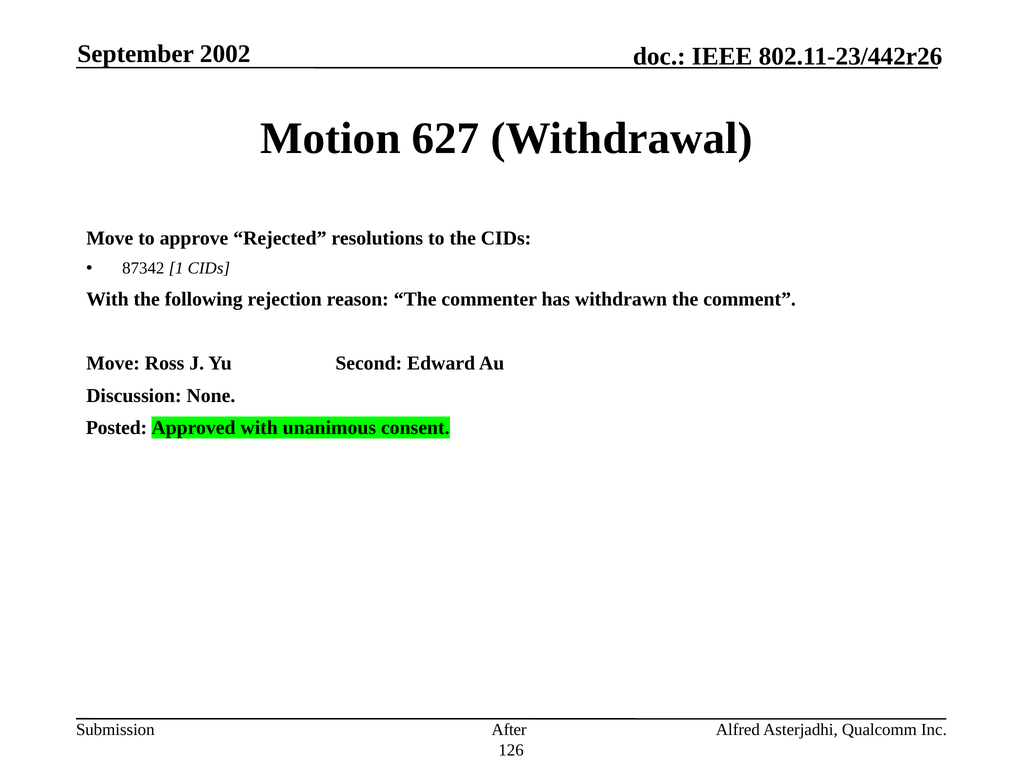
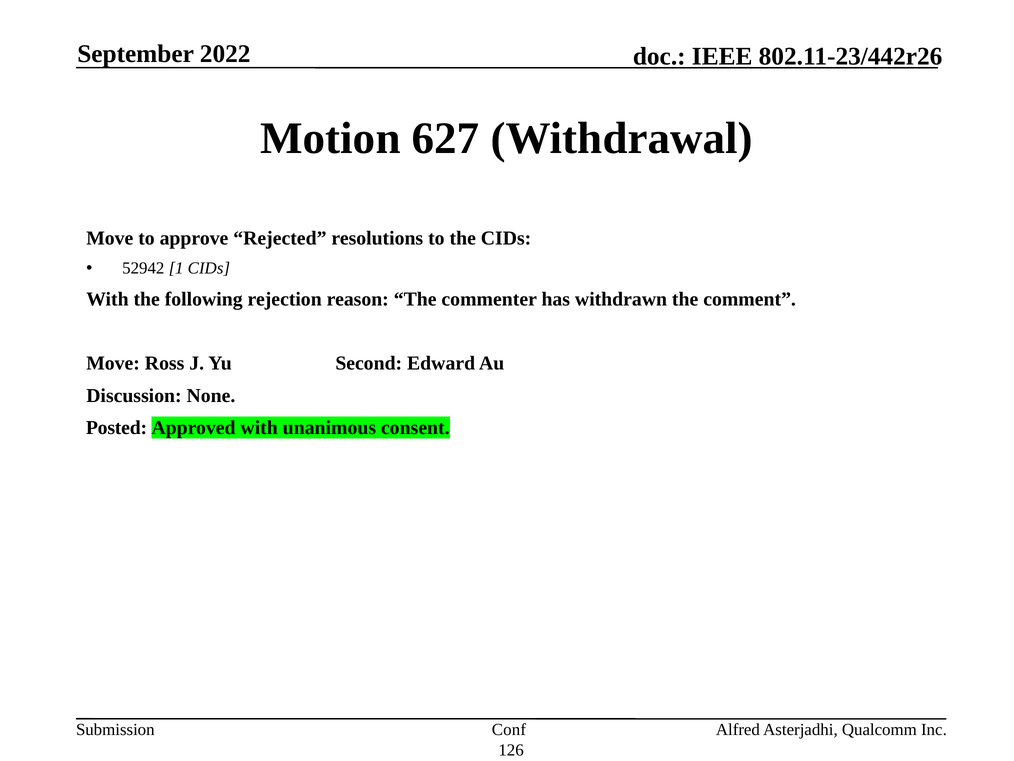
2002: 2002 -> 2022 (225, 54)
87342: 87342 -> 52942 (143, 268)
After: After -> Conf (509, 729)
